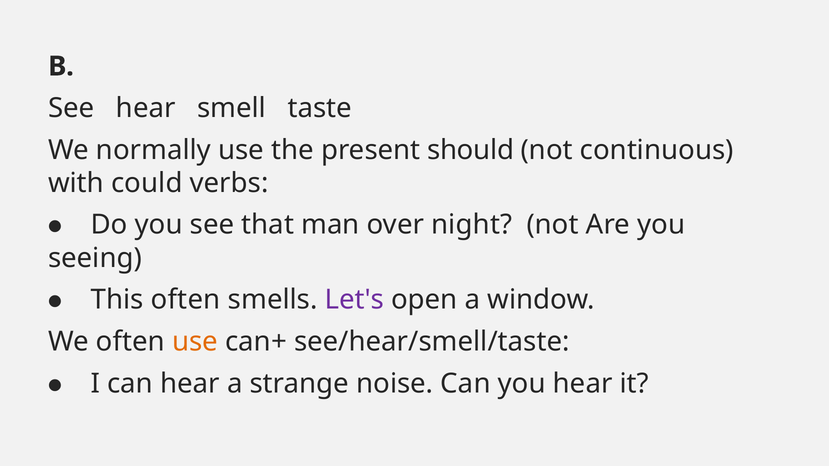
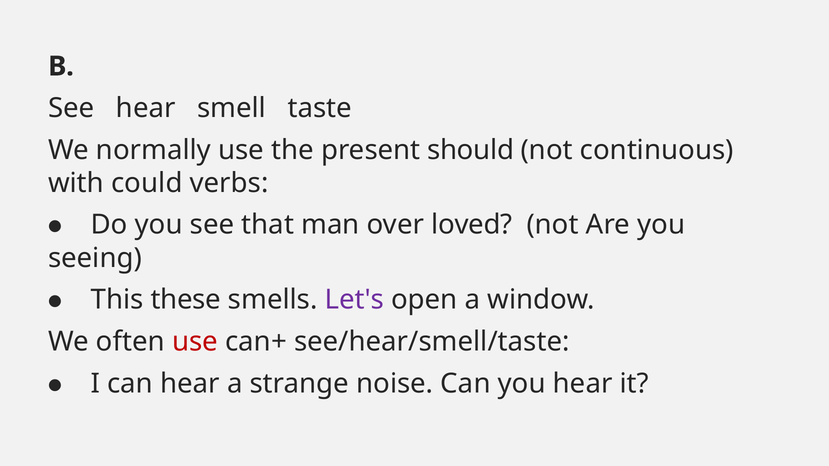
night: night -> loved (472, 225)
This often: often -> these (186, 300)
use colour: orange -> red (195, 342)
